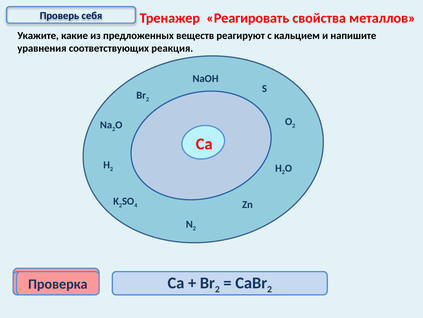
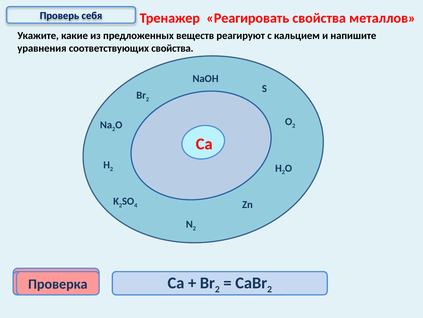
соответствующих реакция: реакция -> свойства (172, 48)
